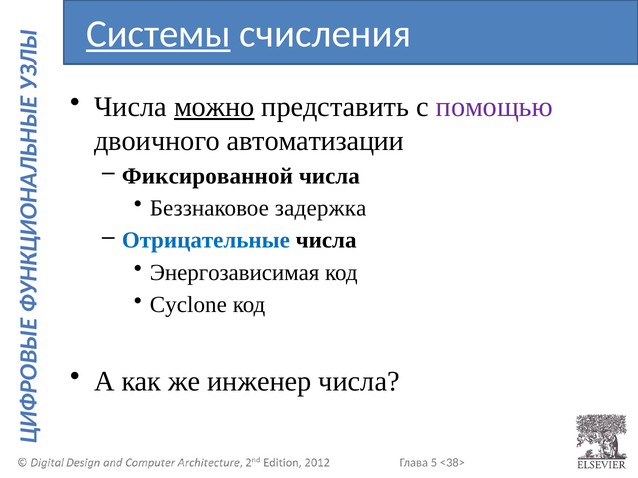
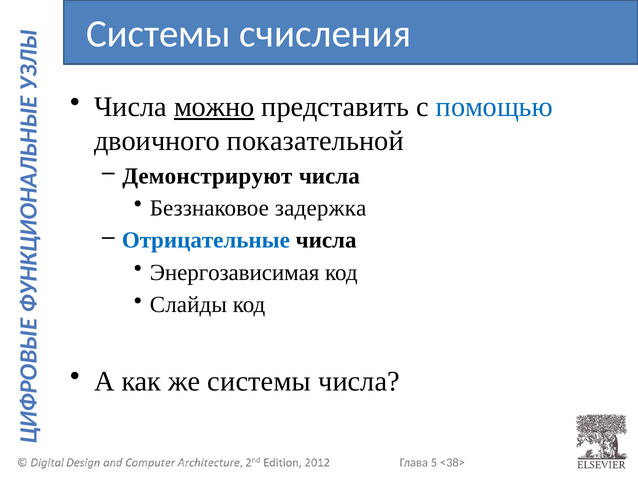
Системы underline: present -> none (158, 34)
помощью colour: purple -> blue (494, 107)
автоматизации: автоматизации -> показательной (315, 141)
Фиксированной: Фиксированной -> Демонстрируют (207, 176)
Cyclone: Cyclone -> Слайды (188, 305)
же инженер: инженер -> системы (259, 382)
